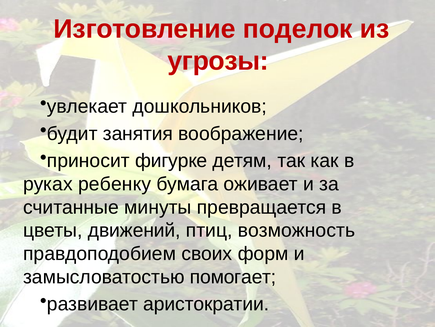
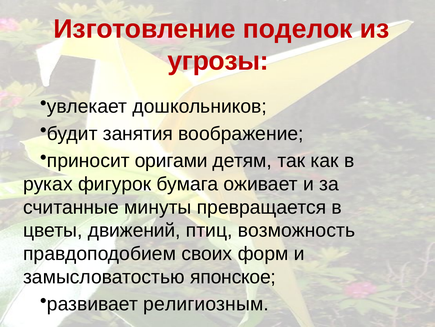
фигурке: фигурке -> оригами (171, 160)
ребенку: ребенку -> фигурок (115, 184)
помогает: помогает -> японское (233, 276)
аристократии: аристократии -> религиозным (206, 304)
